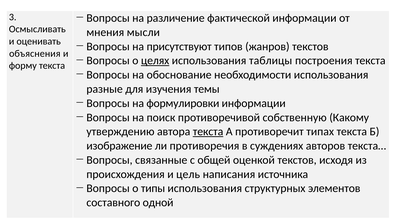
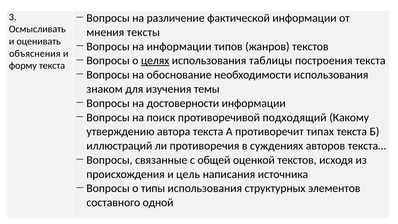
мысли: мысли -> тексты (143, 32)
на присутствуют: присутствуют -> информации (179, 46)
разные: разные -> знаком (105, 89)
формулировки: формулировки -> достоверности (183, 103)
собственную: собственную -> подходящий (295, 117)
текста underline: present -> none (208, 132)
изображение: изображение -> иллюстраций (119, 146)
